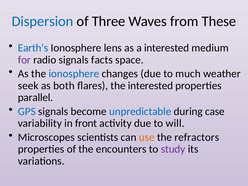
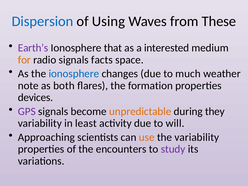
Three: Three -> Using (108, 21)
Earth’s colour: blue -> purple (33, 48)
lens: lens -> that (113, 48)
for colour: purple -> orange (24, 60)
seek: seek -> note (28, 86)
the interested: interested -> formation (150, 86)
parallel: parallel -> devices (35, 98)
GPS colour: blue -> purple (27, 111)
unpredictable colour: blue -> orange (140, 111)
case: case -> they (215, 111)
front: front -> least (86, 123)
Microscopes: Microscopes -> Approaching (46, 137)
the refractors: refractors -> variability (197, 137)
